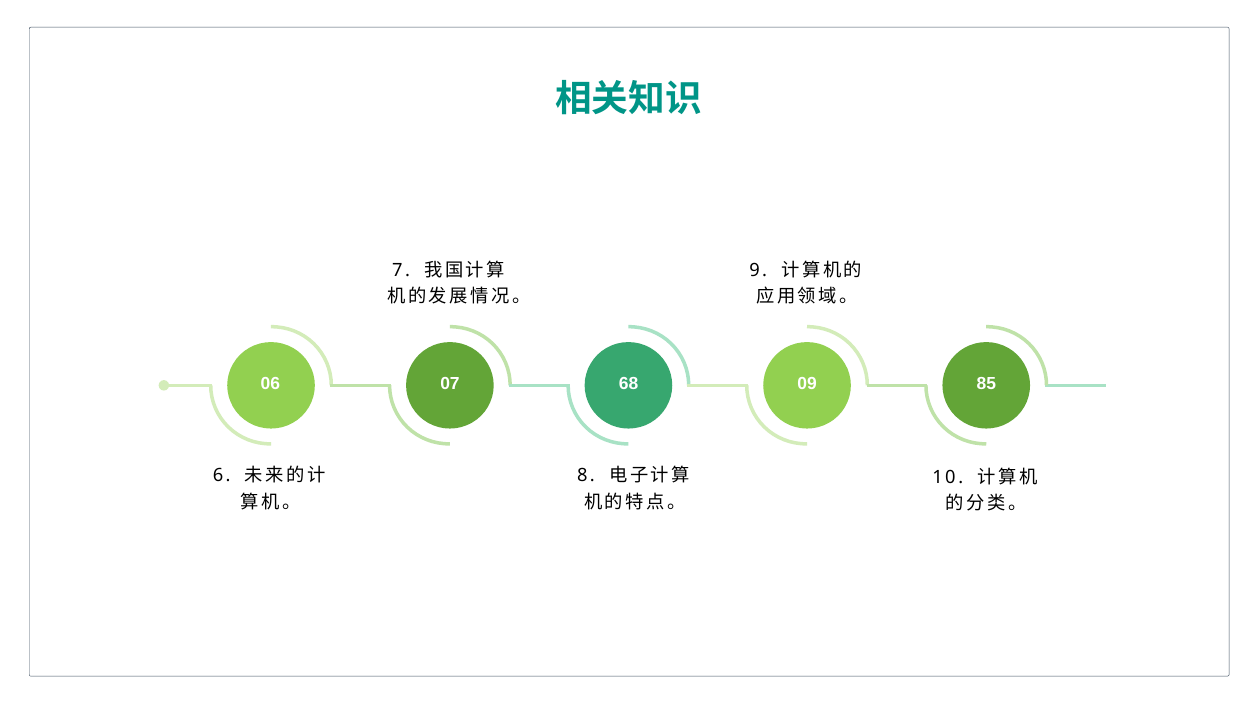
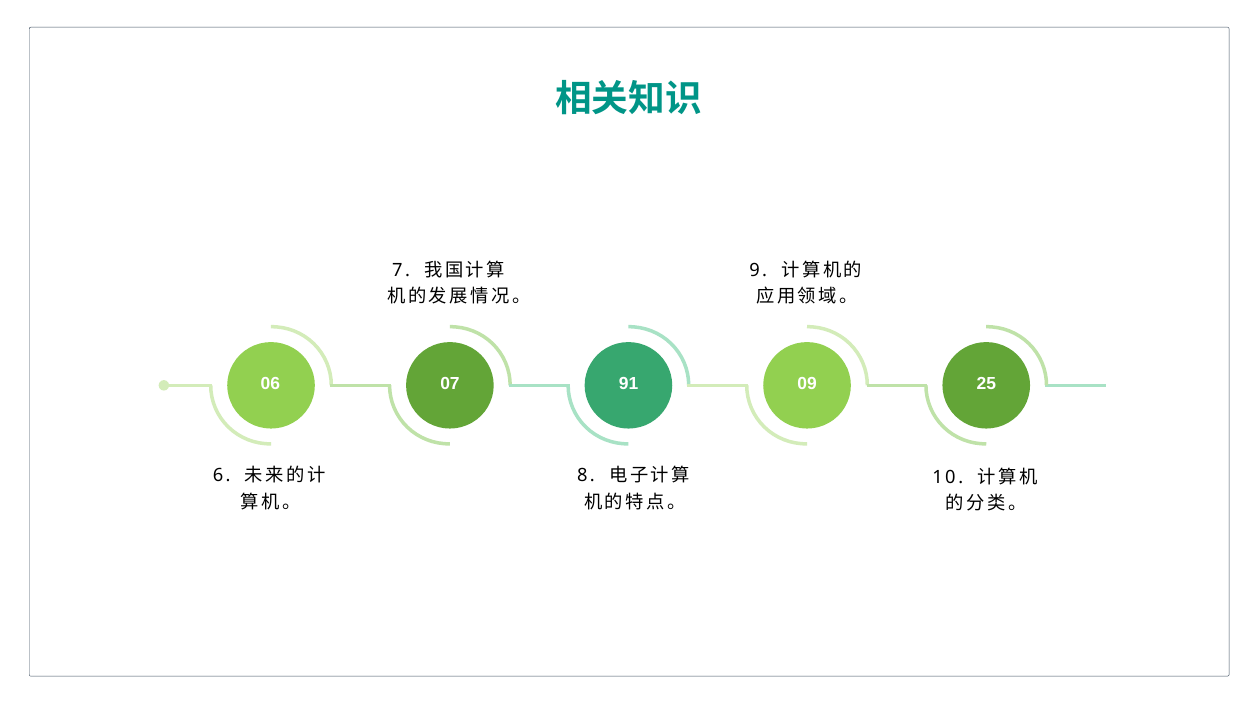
68: 68 -> 91 (629, 384)
85: 85 -> 25 (986, 384)
